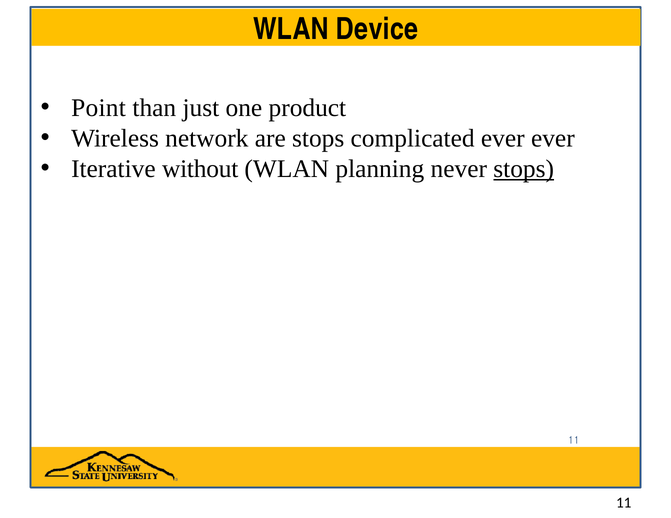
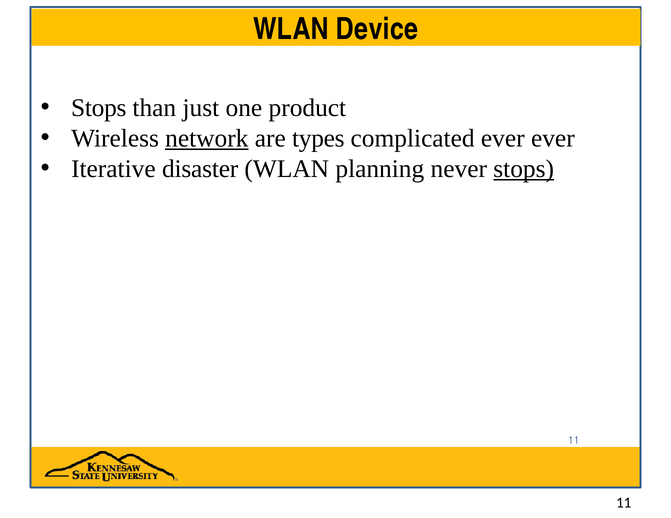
Point: Point -> Stops (99, 108)
network underline: none -> present (207, 139)
are stops: stops -> types (318, 139)
without: without -> disaster (200, 169)
